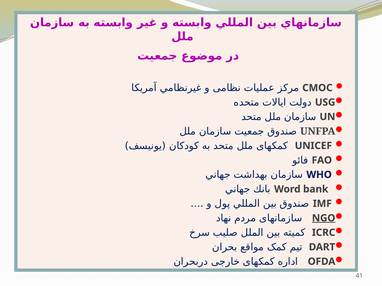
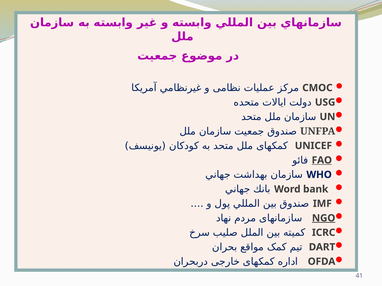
FAO underline: none -> present (322, 160)
